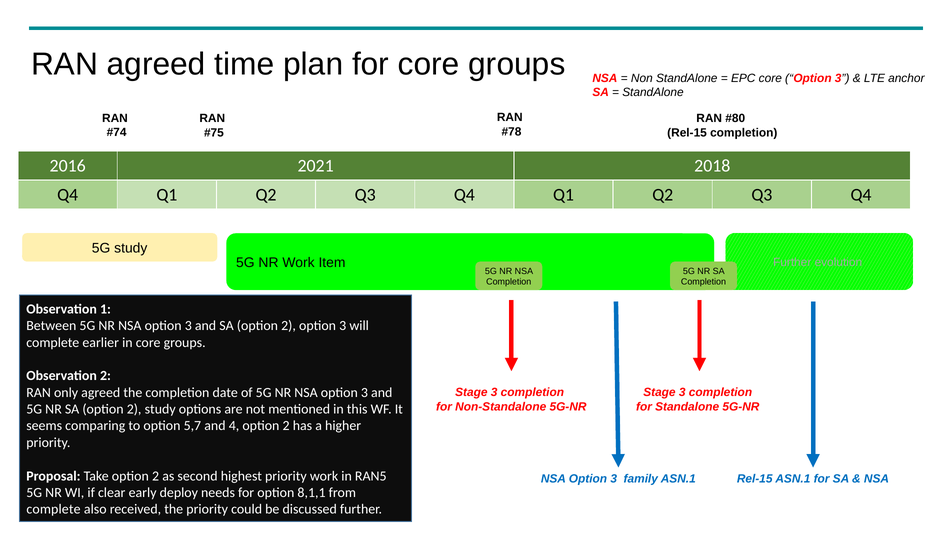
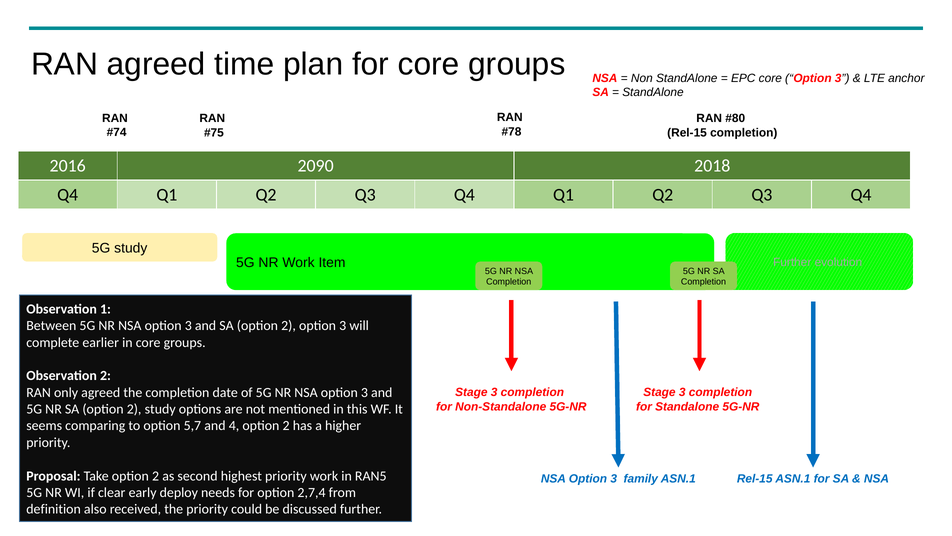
2021: 2021 -> 2090 (316, 166)
8,1,1: 8,1,1 -> 2,7,4 (312, 492)
complete: complete -> definition (54, 509)
